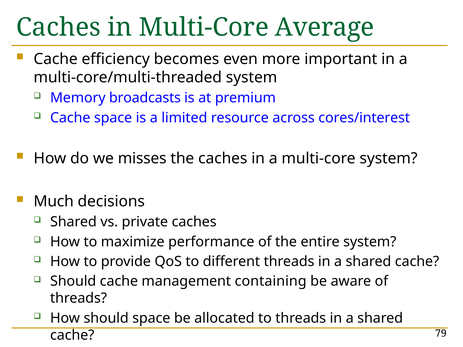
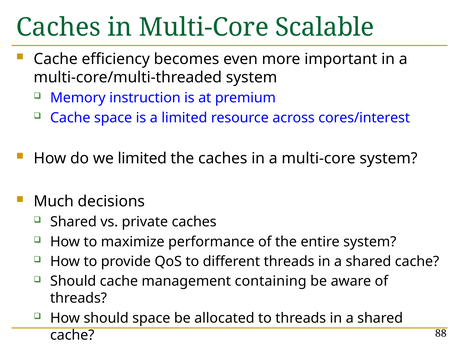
Average: Average -> Scalable (325, 27)
broadcasts: broadcasts -> instruction (145, 98)
we misses: misses -> limited (142, 158)
79: 79 -> 88 (441, 334)
